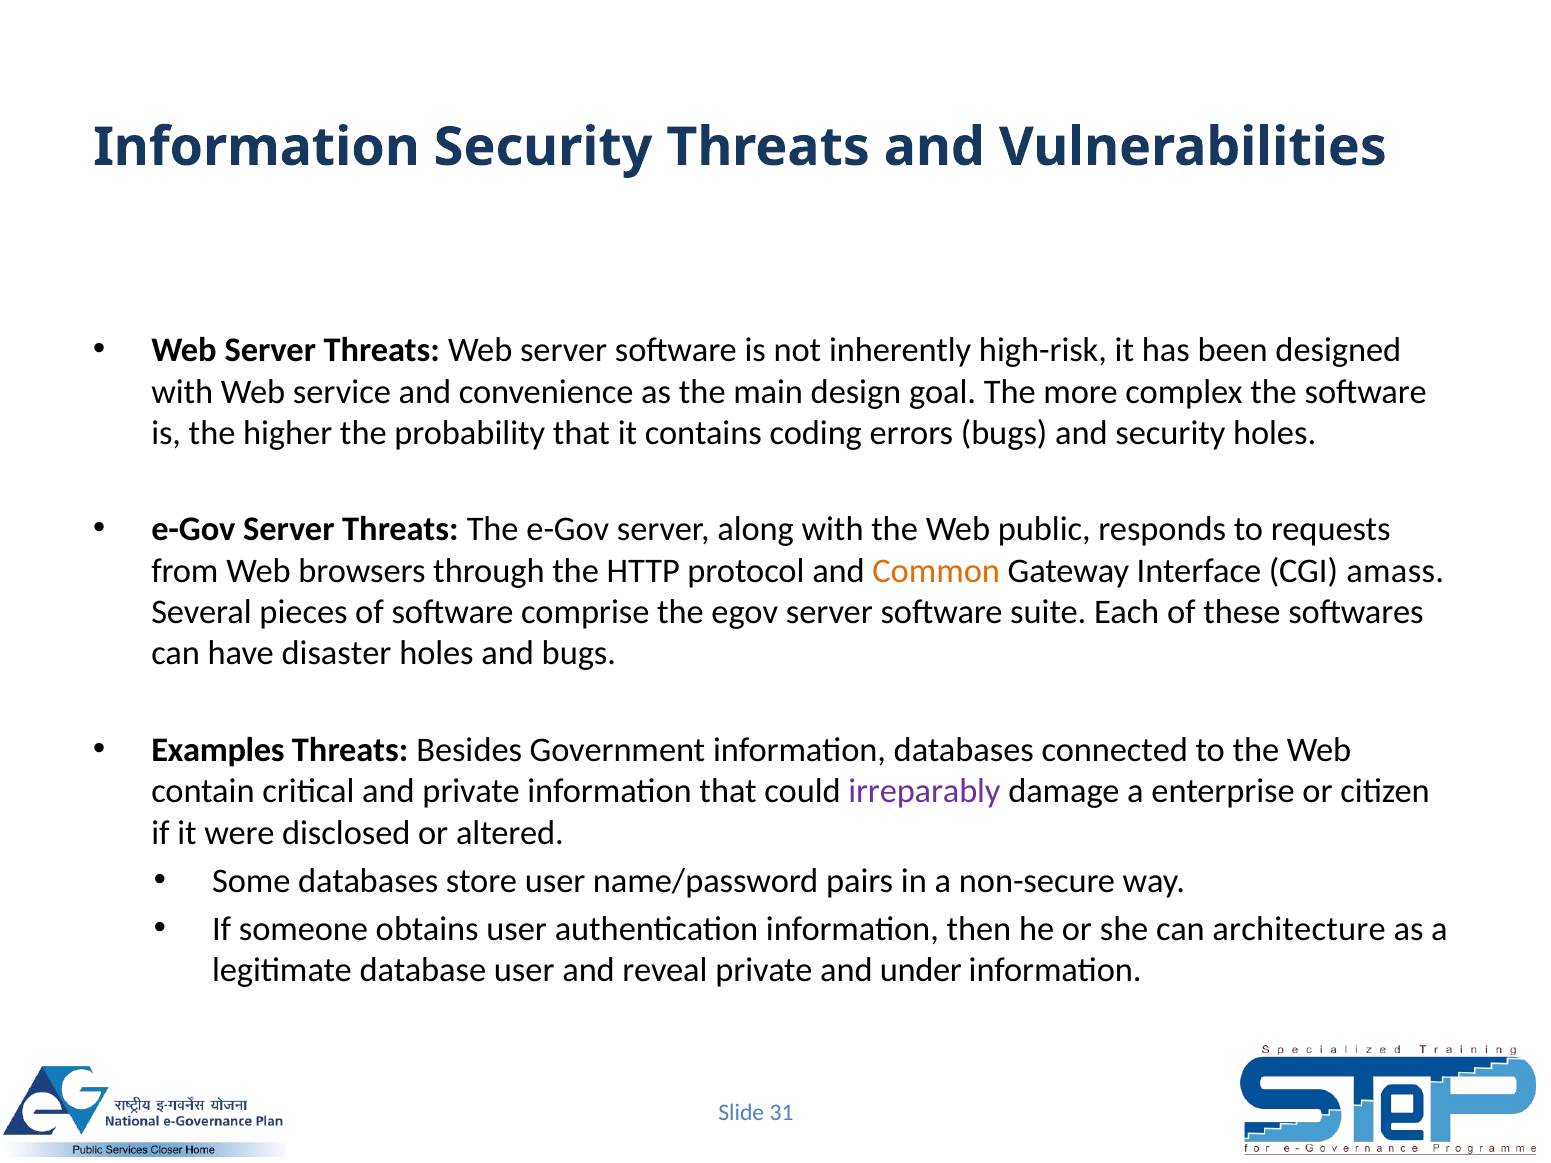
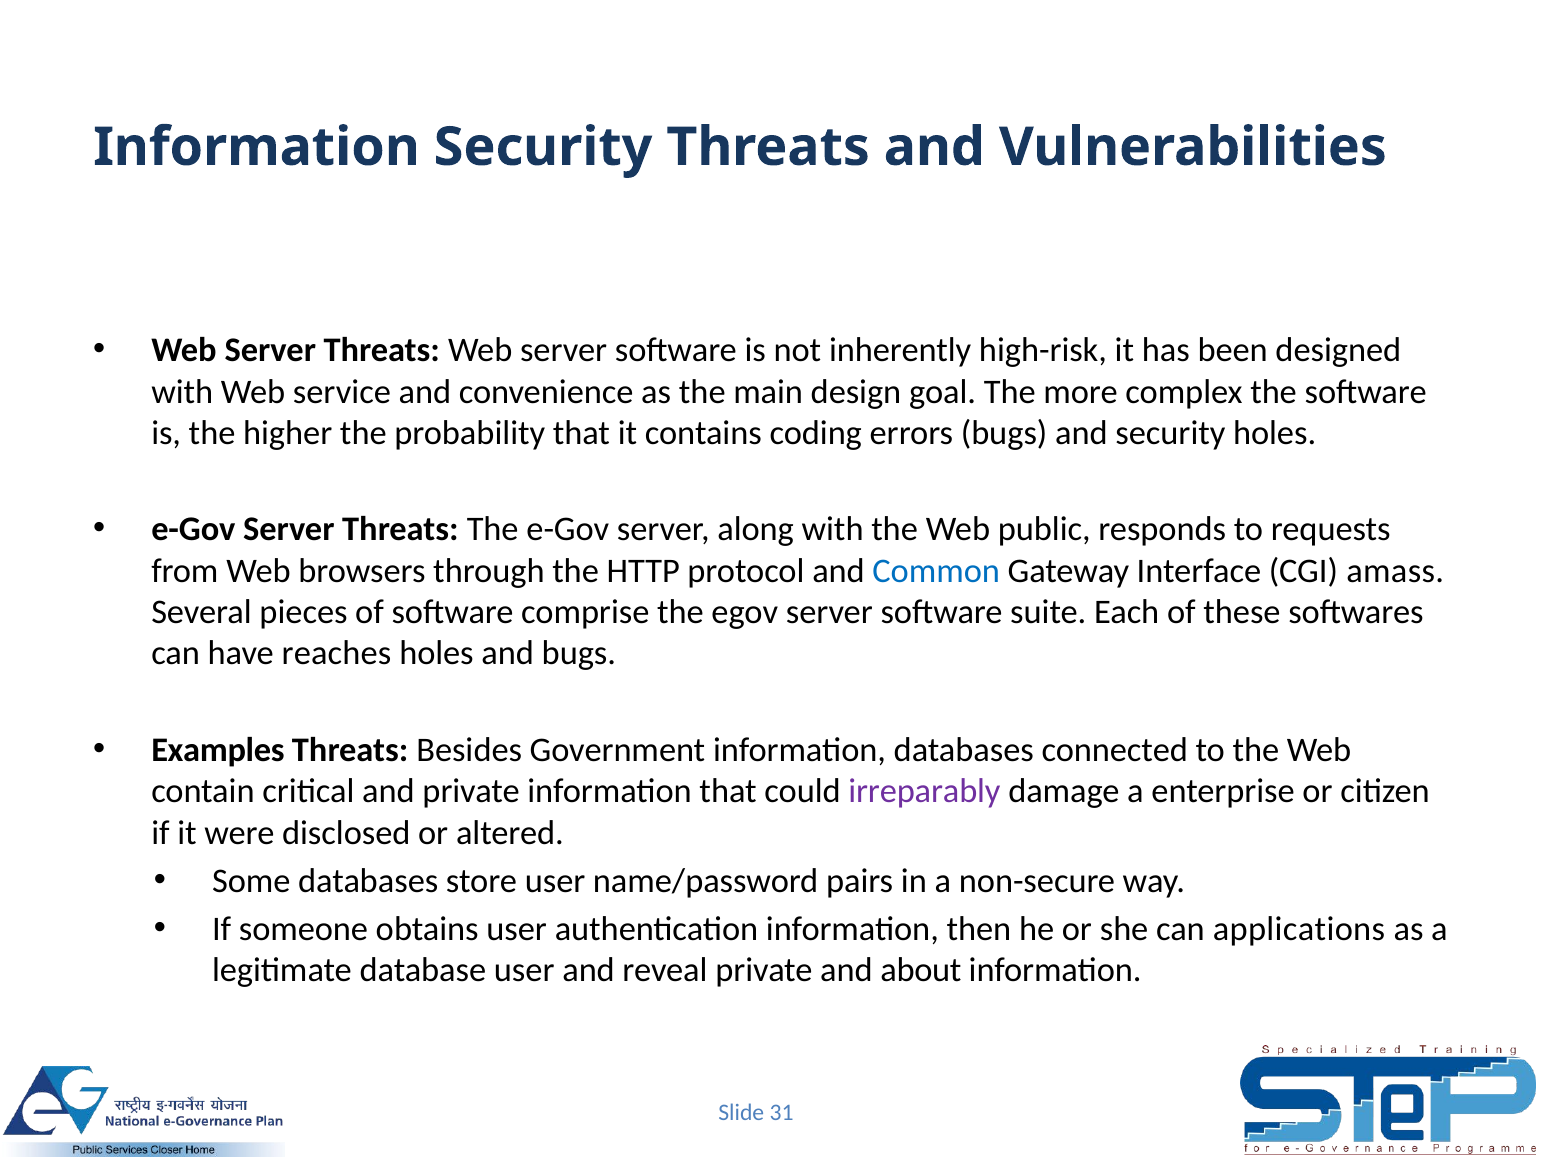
Common colour: orange -> blue (936, 571)
disaster: disaster -> reaches (336, 654)
architecture: architecture -> applications (1299, 929)
under: under -> about (921, 971)
